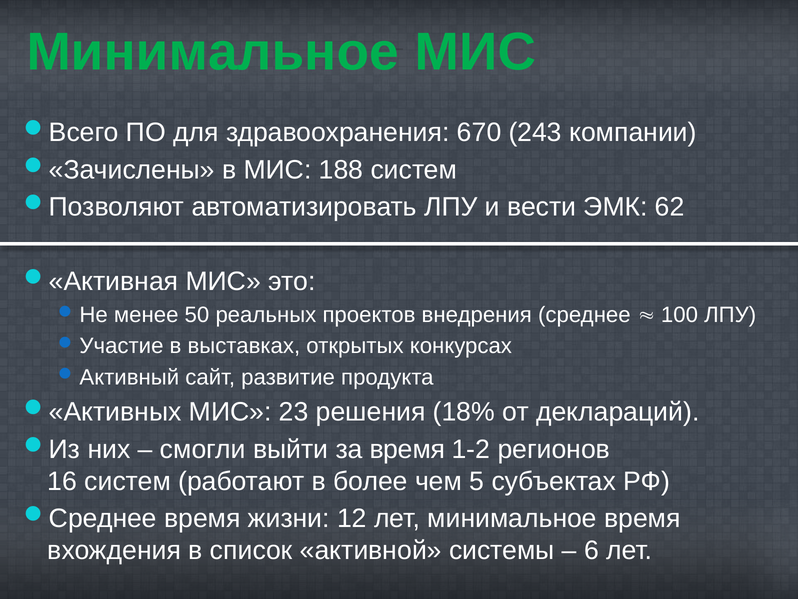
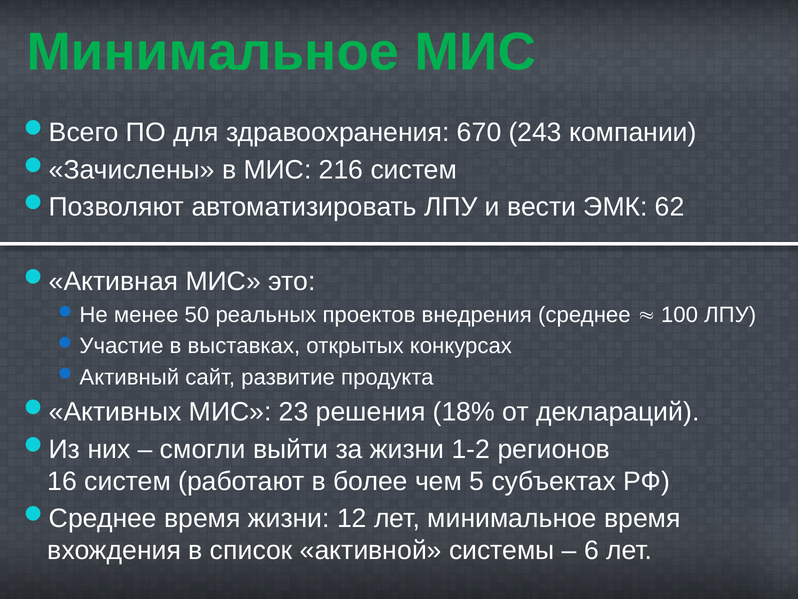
188: 188 -> 216 (341, 170)
за время: время -> жизни (407, 449)
